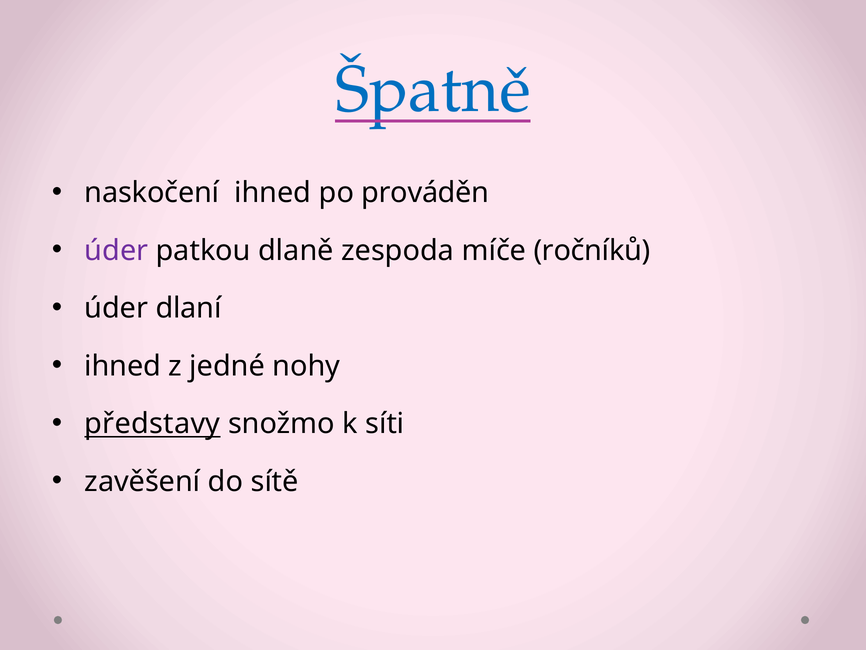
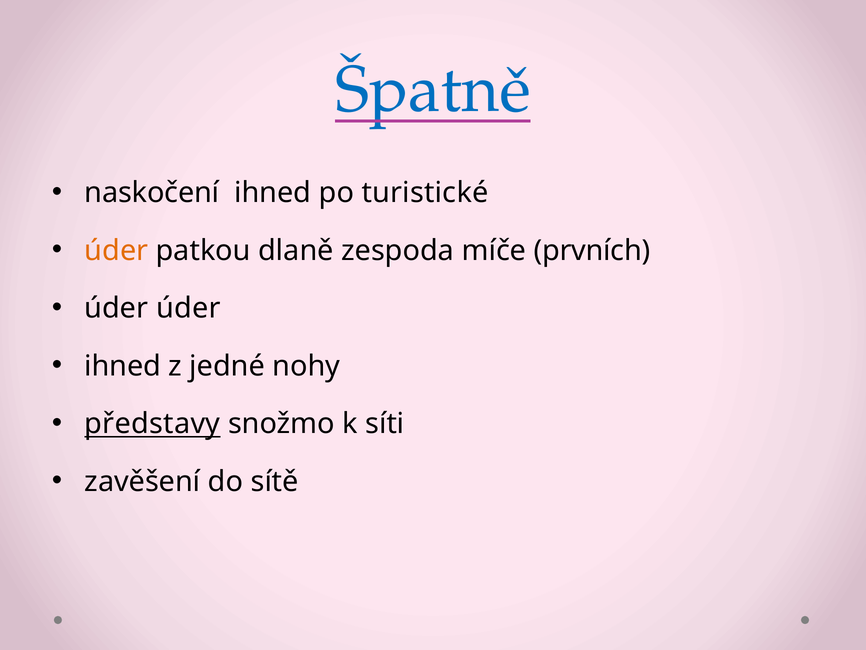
prováděn: prováděn -> turistické (425, 193)
úder colour: purple -> orange (116, 250)
ročníků: ročníků -> prvních (592, 250)
úder dlaní: dlaní -> úder (188, 308)
